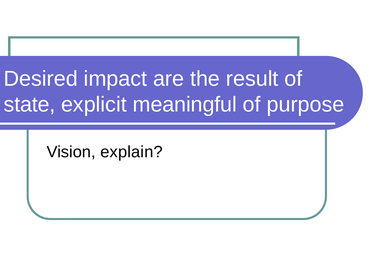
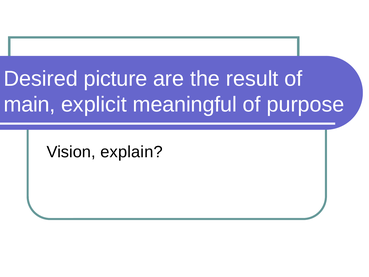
impact: impact -> picture (115, 79)
state: state -> main (29, 104)
